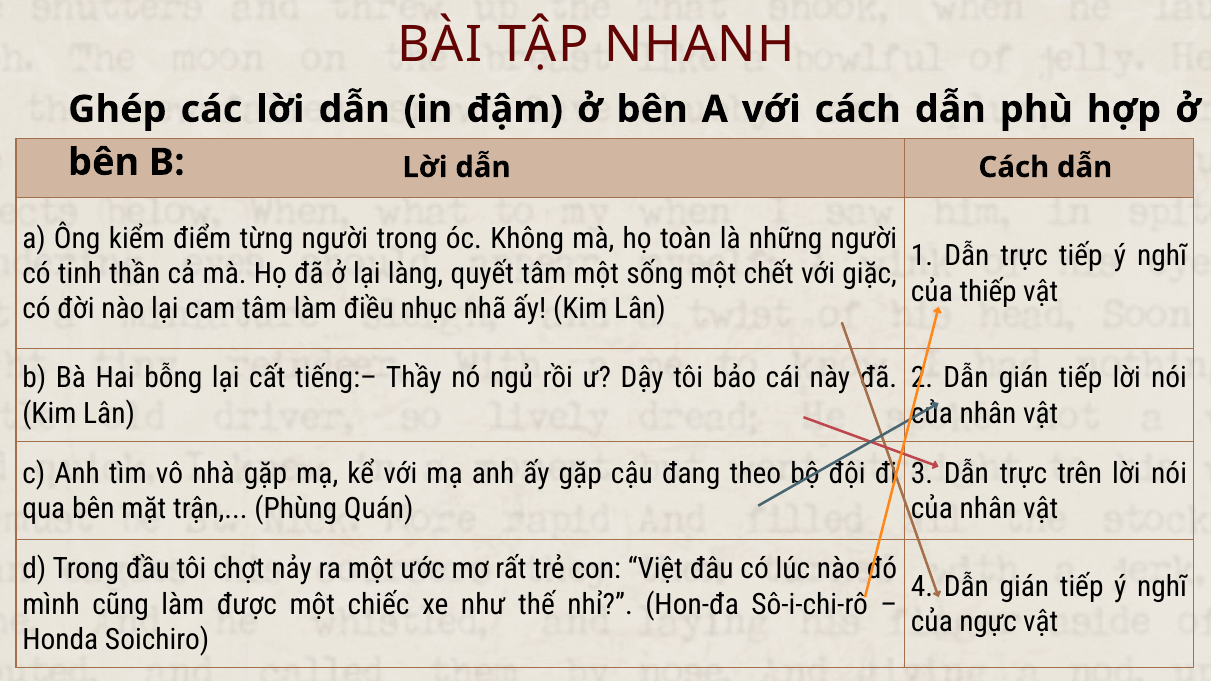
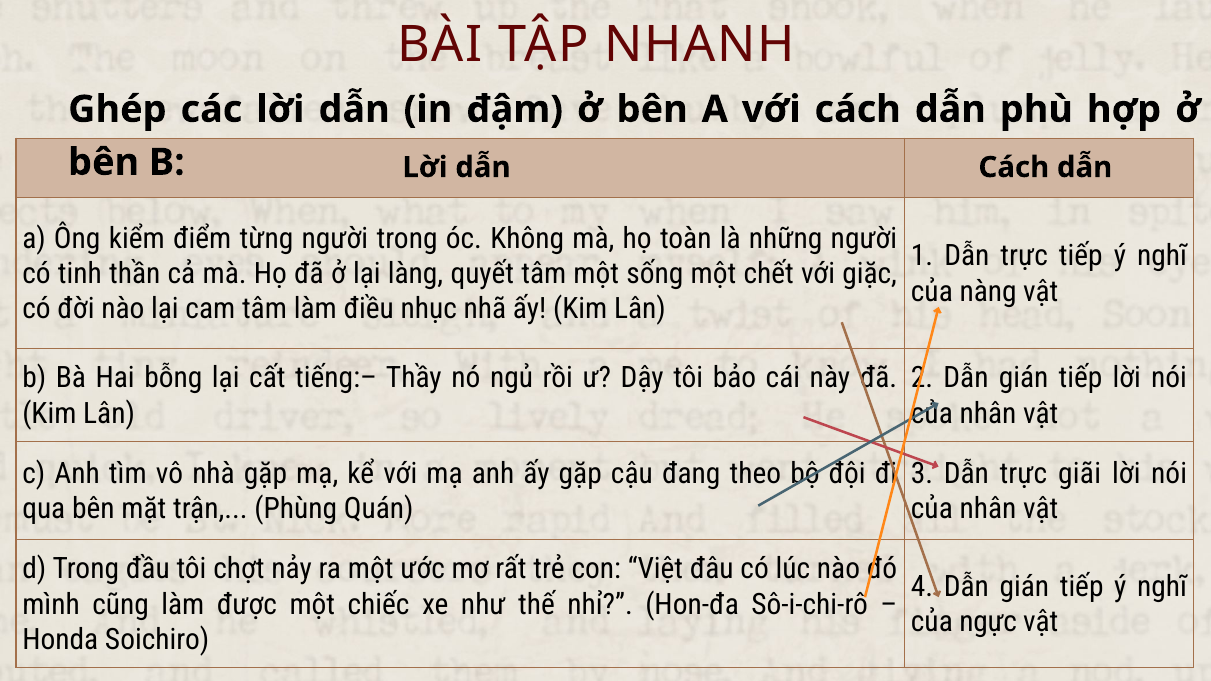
thiếp: thiếp -> nàng (988, 292)
trên: trên -> giãi (1080, 474)
